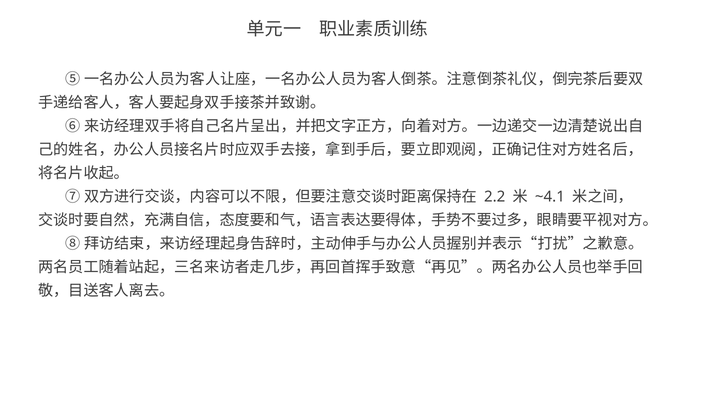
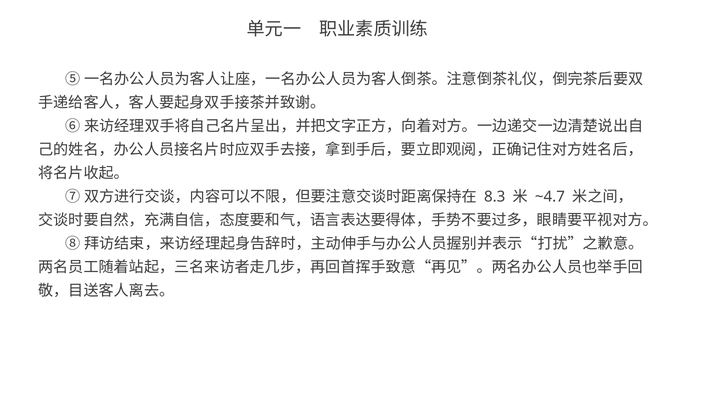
2.2: 2.2 -> 8.3 (495, 197)
~4.1: ~4.1 -> ~4.7 (550, 197)
